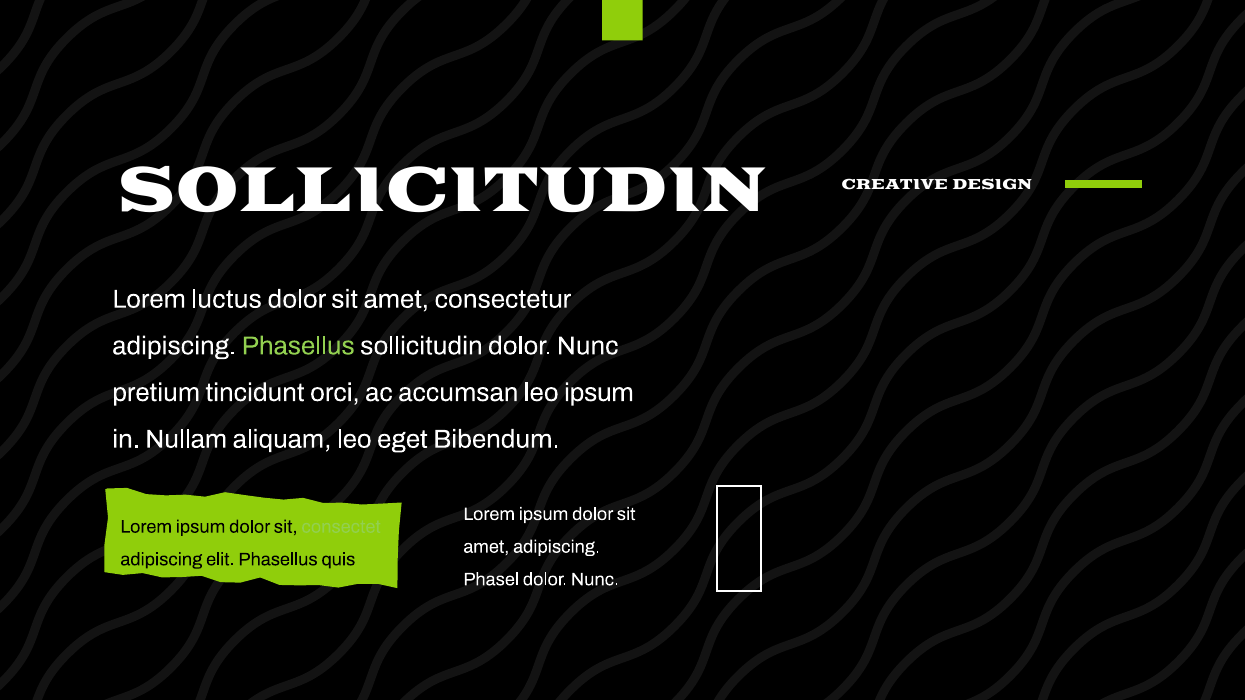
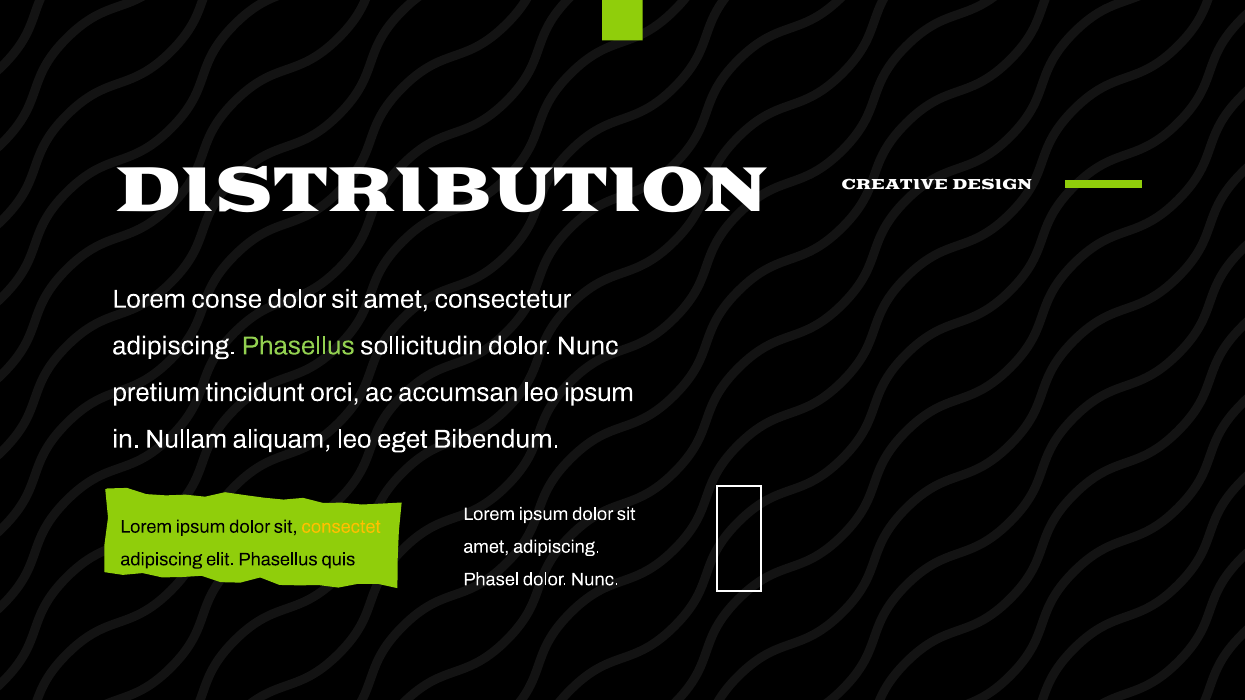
SOLLICITUDIN: SOLLICITUDIN -> DISTRIBUTION (442, 191)
luctus: luctus -> conse (227, 299)
consectet colour: light green -> yellow (341, 527)
